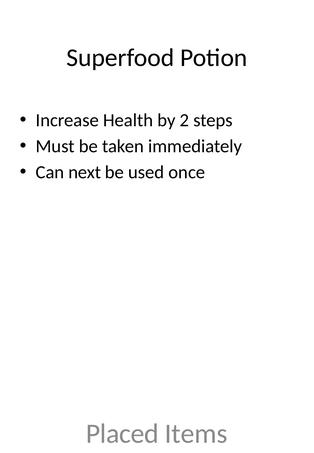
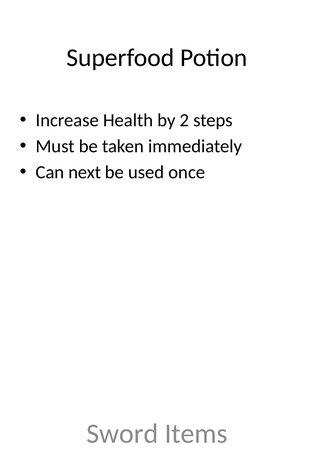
Placed: Placed -> Sword (122, 434)
